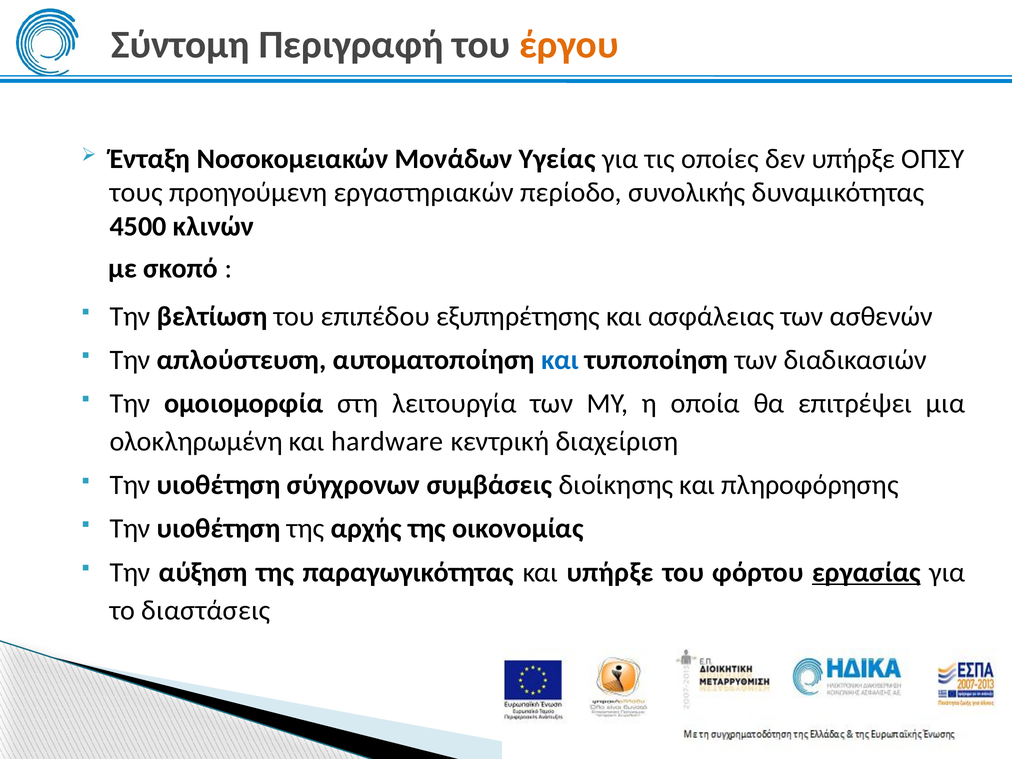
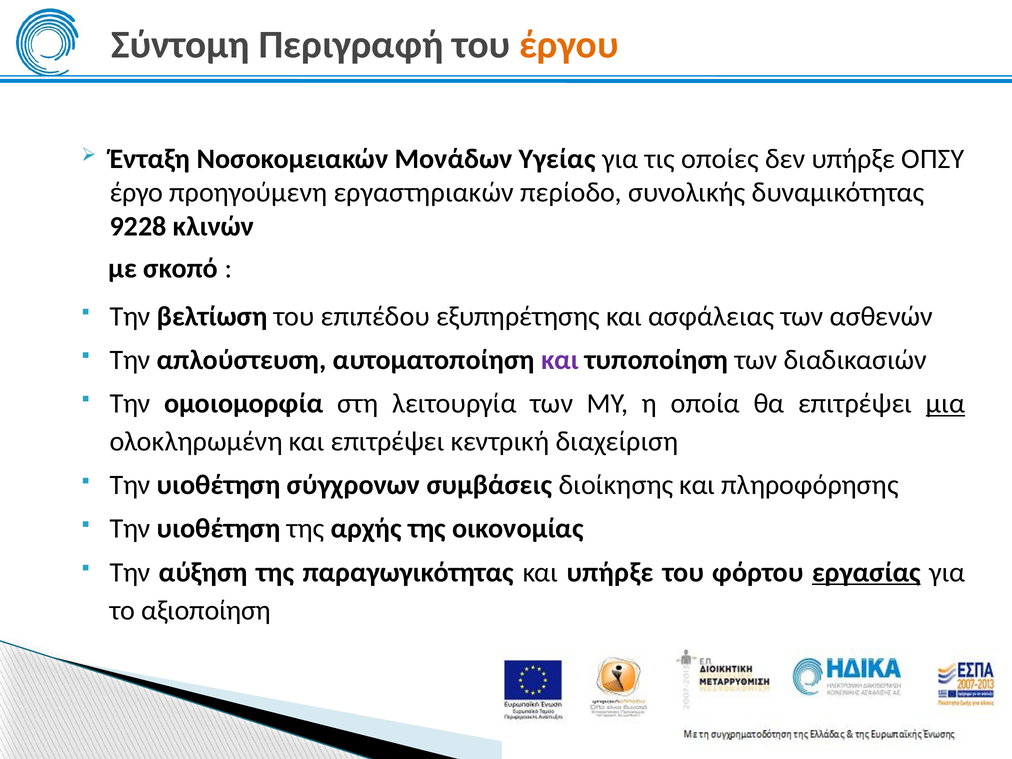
τους: τους -> έργο (136, 193)
4500: 4500 -> 9228 (138, 226)
και colour: blue -> purple (560, 360)
μια underline: none -> present (945, 404)
και hardware: hardware -> επιτρέψει (388, 441)
διαστάσεις: διαστάσεις -> αξιοποίηση (206, 610)
